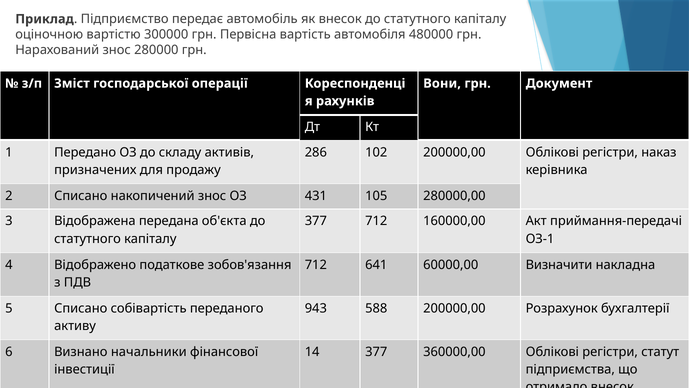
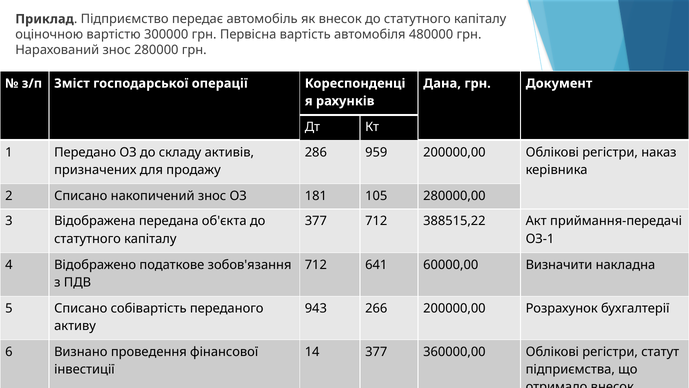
Вони: Вони -> Дана (442, 83)
102: 102 -> 959 (376, 152)
431: 431 -> 181 (316, 196)
160000,00: 160000,00 -> 388515,22 (454, 221)
588: 588 -> 266 (376, 308)
начальники: начальники -> проведення (149, 352)
